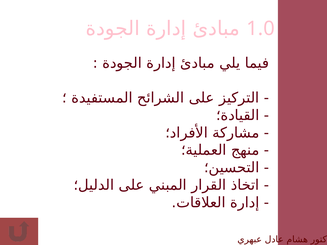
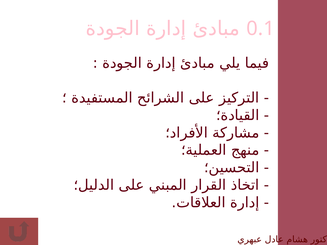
1.0: 1.0 -> 0.1 (261, 29)
